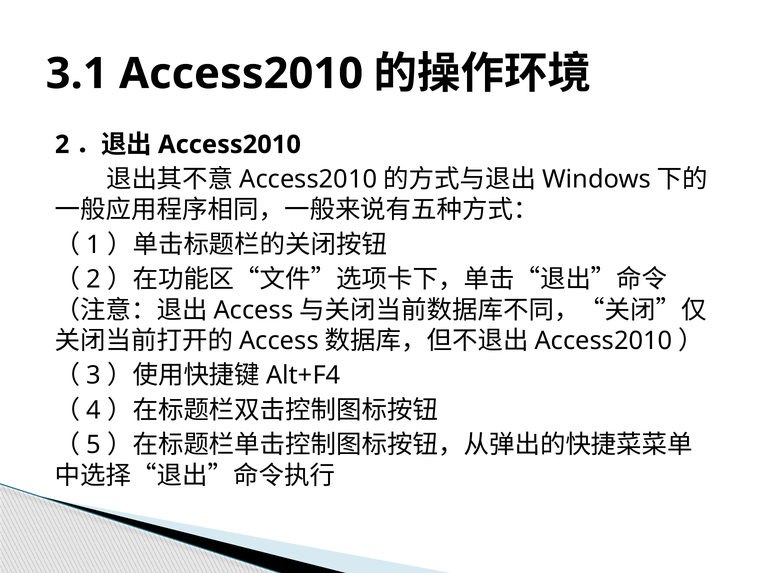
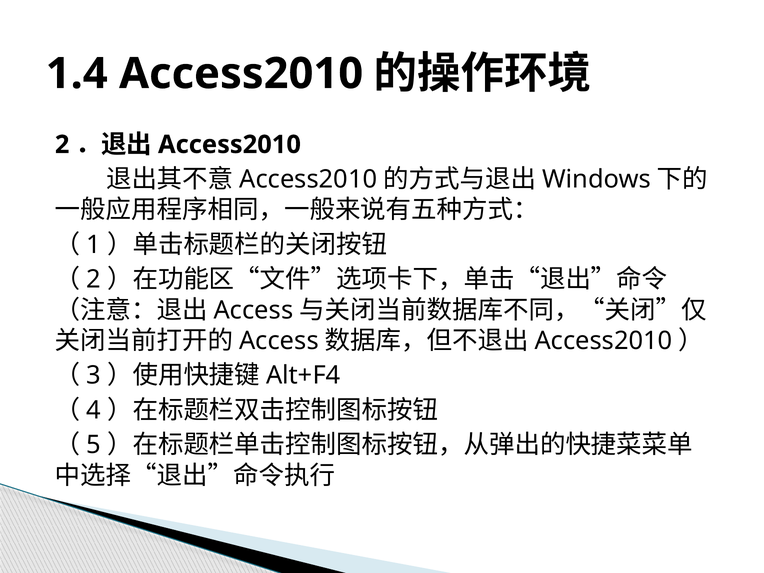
3.1: 3.1 -> 1.4 (77, 74)
